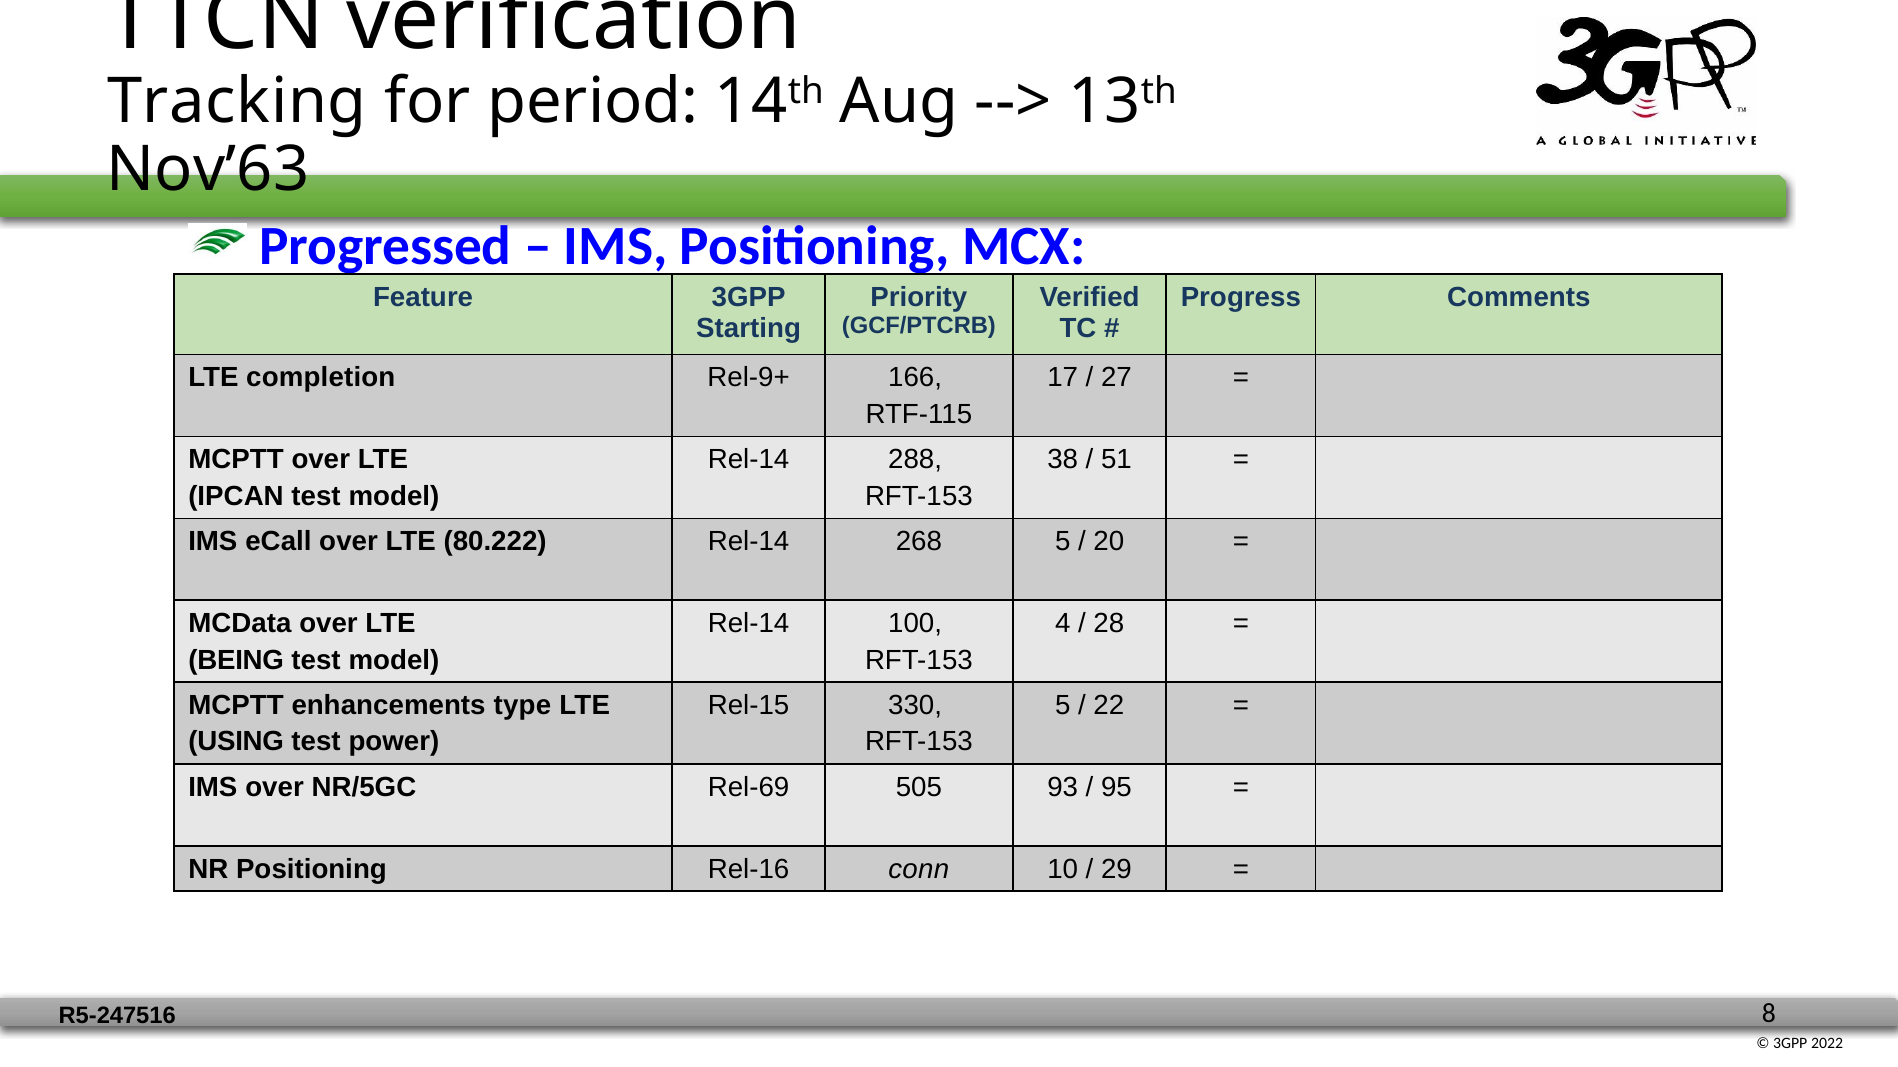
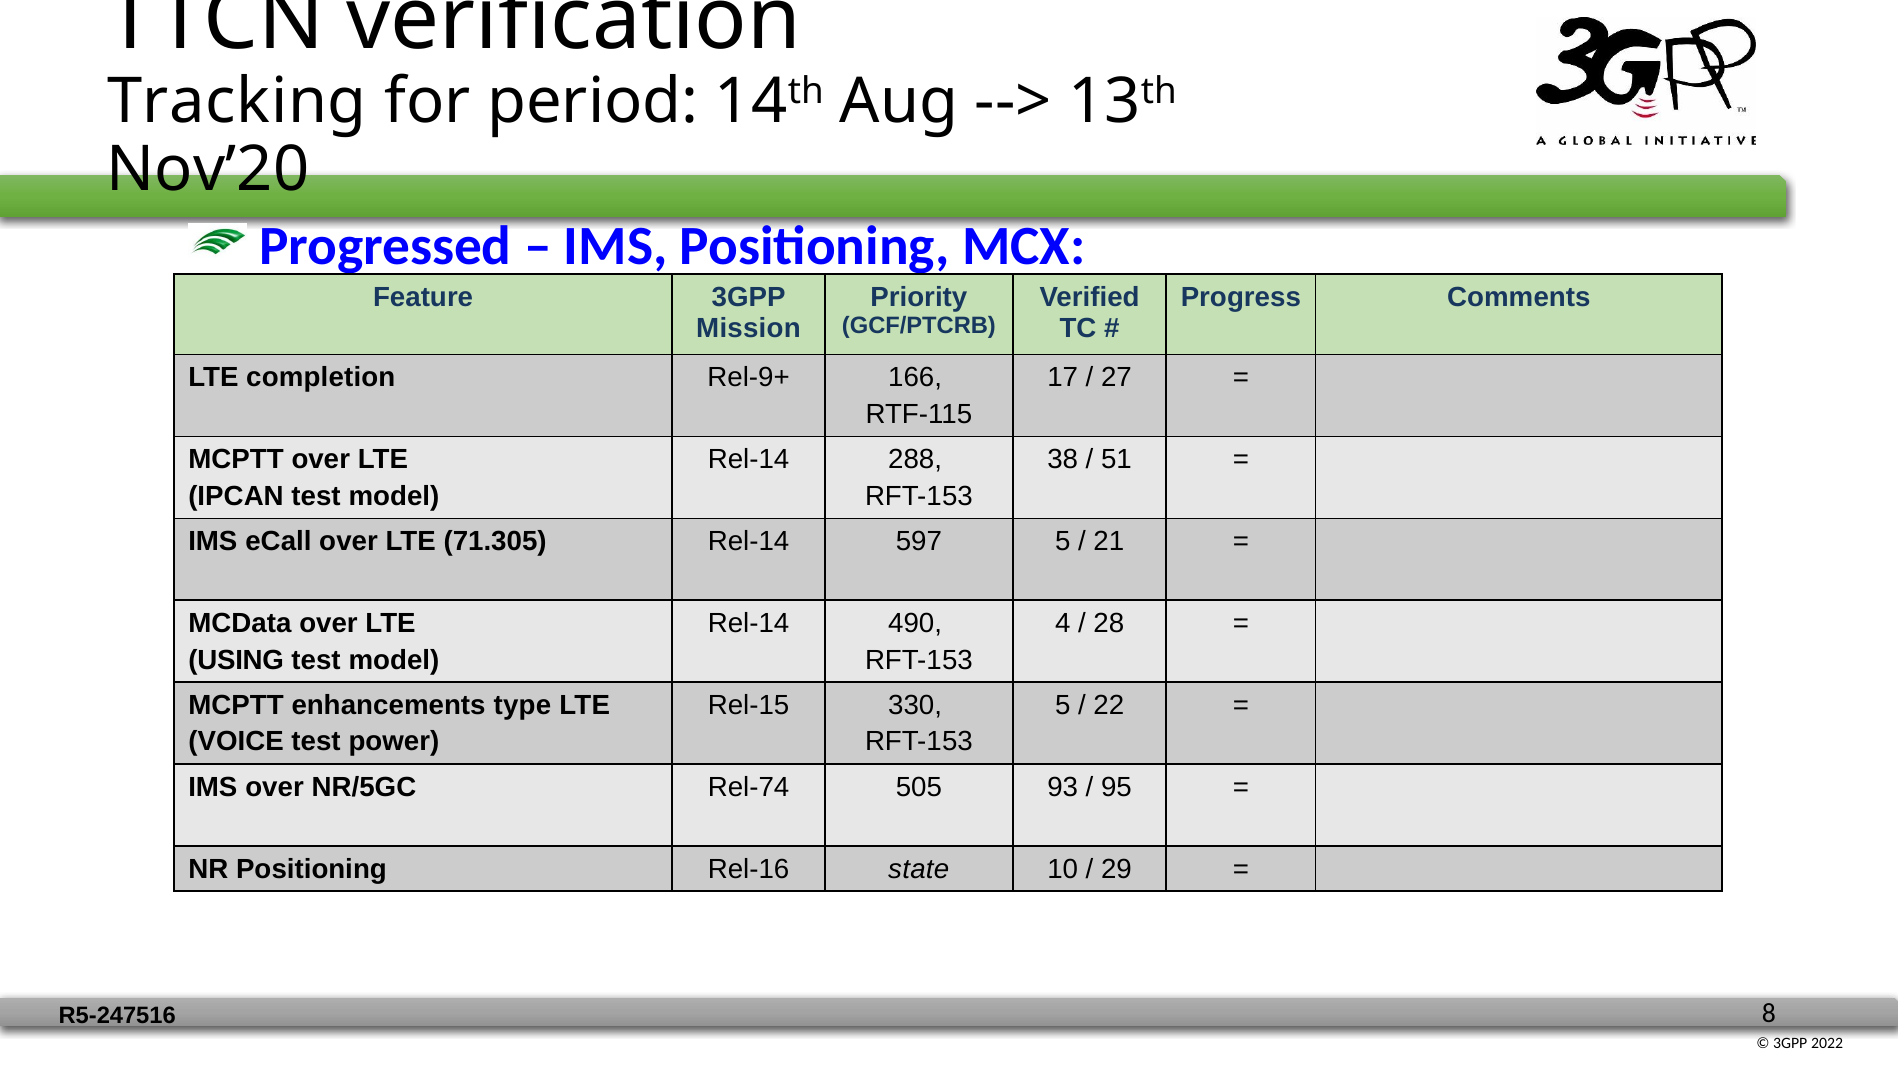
Nov’63: Nov’63 -> Nov’20 (208, 170)
Starting: Starting -> Mission (748, 328)
80.222: 80.222 -> 71.305 (495, 542)
268: 268 -> 597 (919, 542)
20: 20 -> 21 (1109, 542)
100: 100 -> 490 (915, 624)
BEING: BEING -> USING (236, 660)
USING: USING -> VOICE (236, 742)
Rel-69: Rel-69 -> Rel-74 (749, 788)
conn: conn -> state (919, 870)
